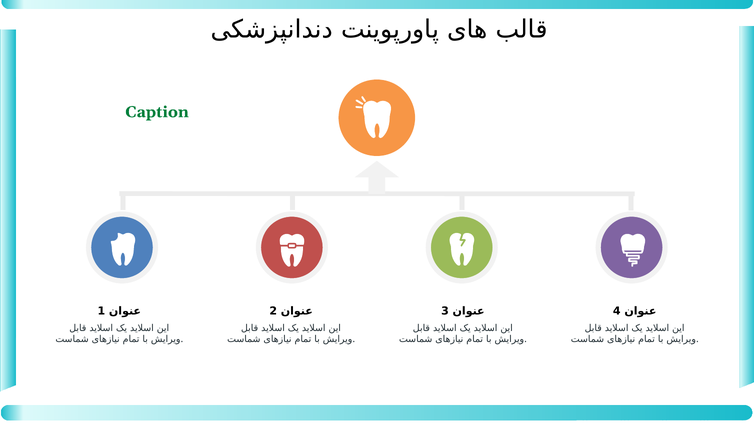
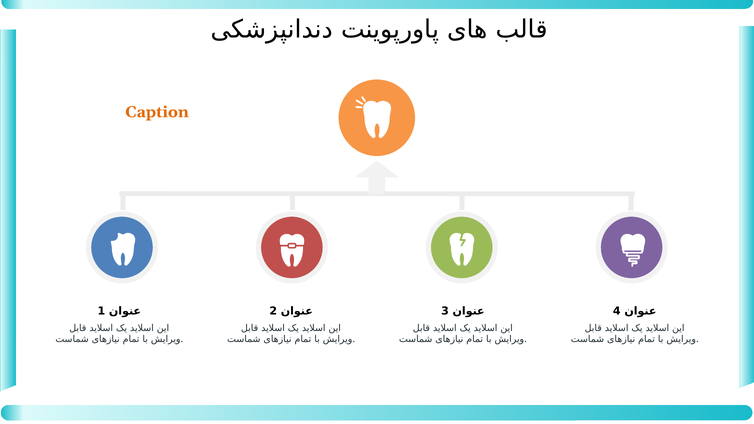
Caption colour: green -> orange (157, 112)
